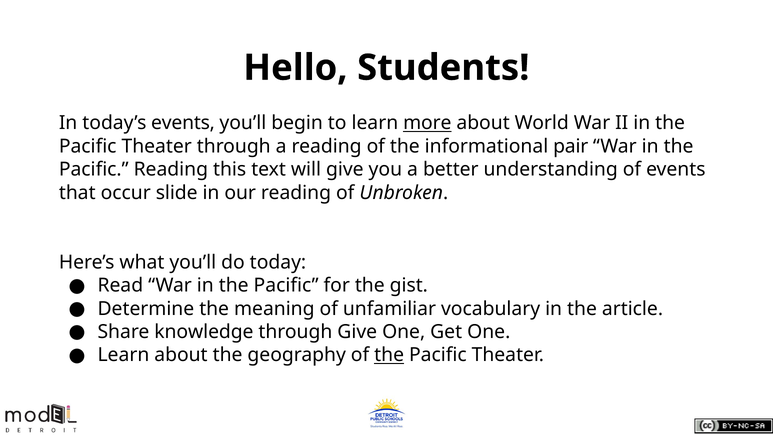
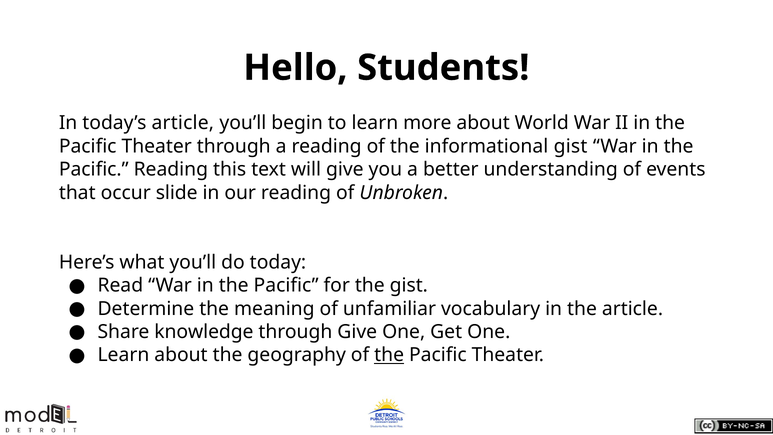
today’s events: events -> article (183, 123)
more underline: present -> none (427, 123)
informational pair: pair -> gist (571, 146)
